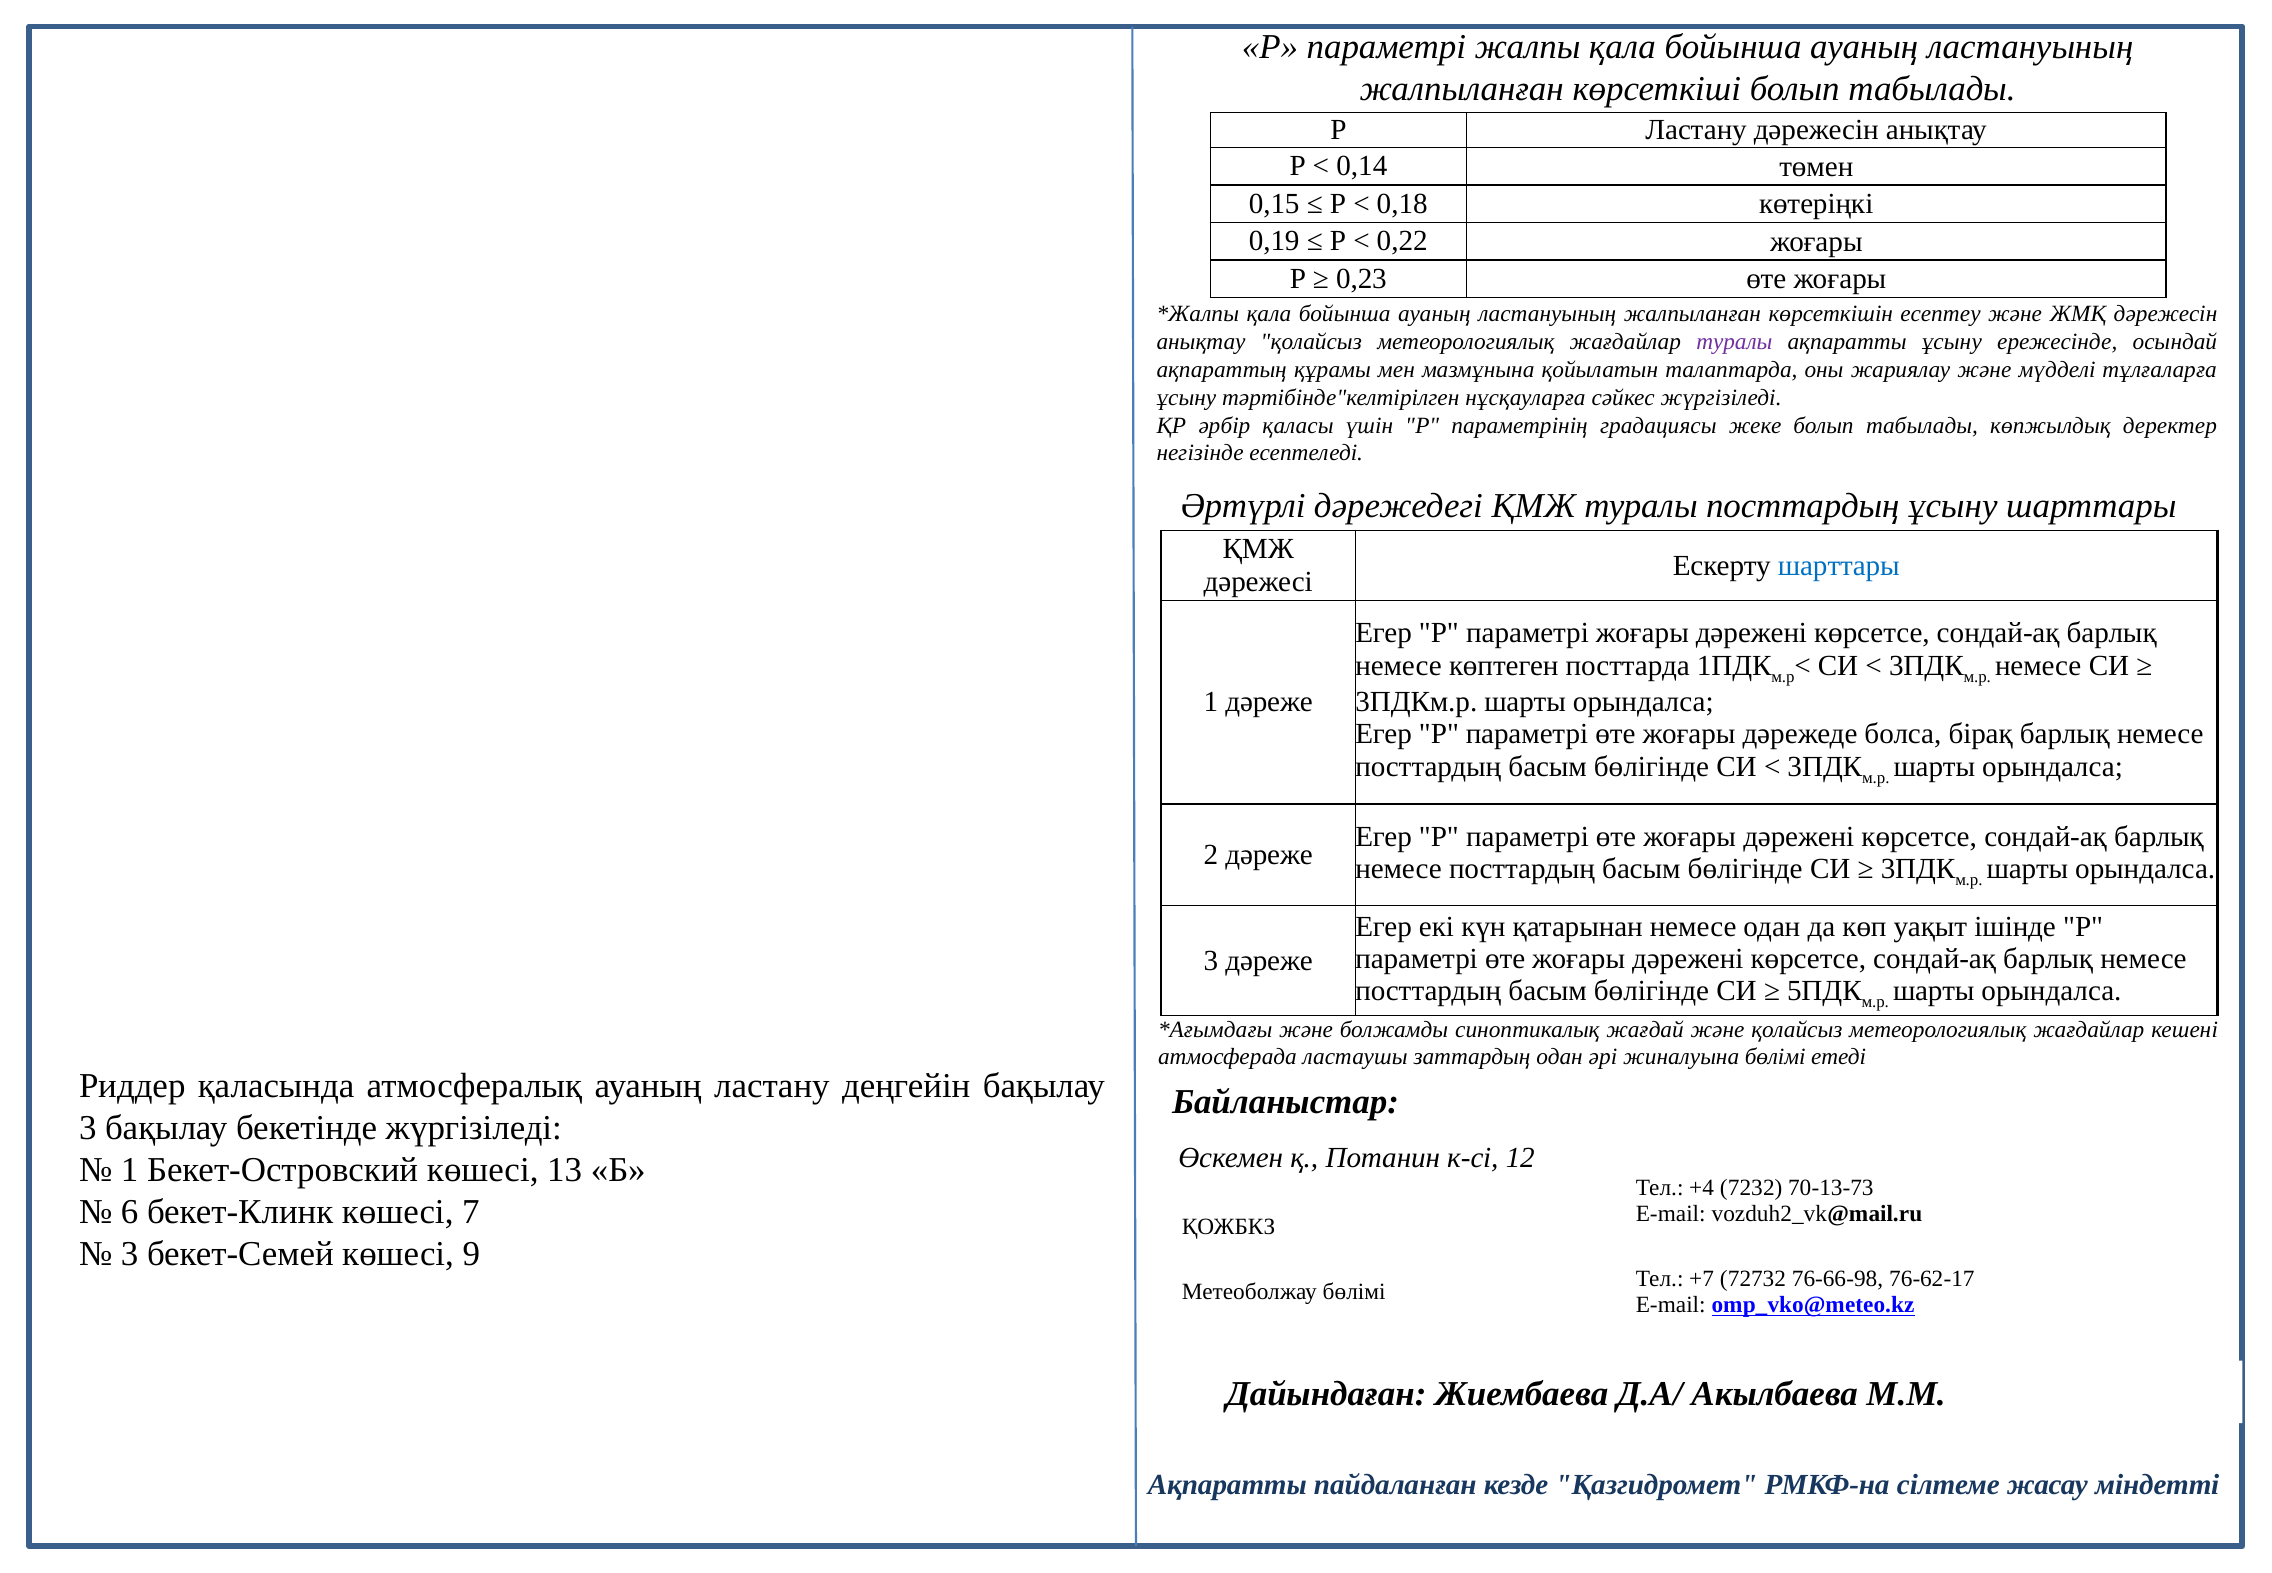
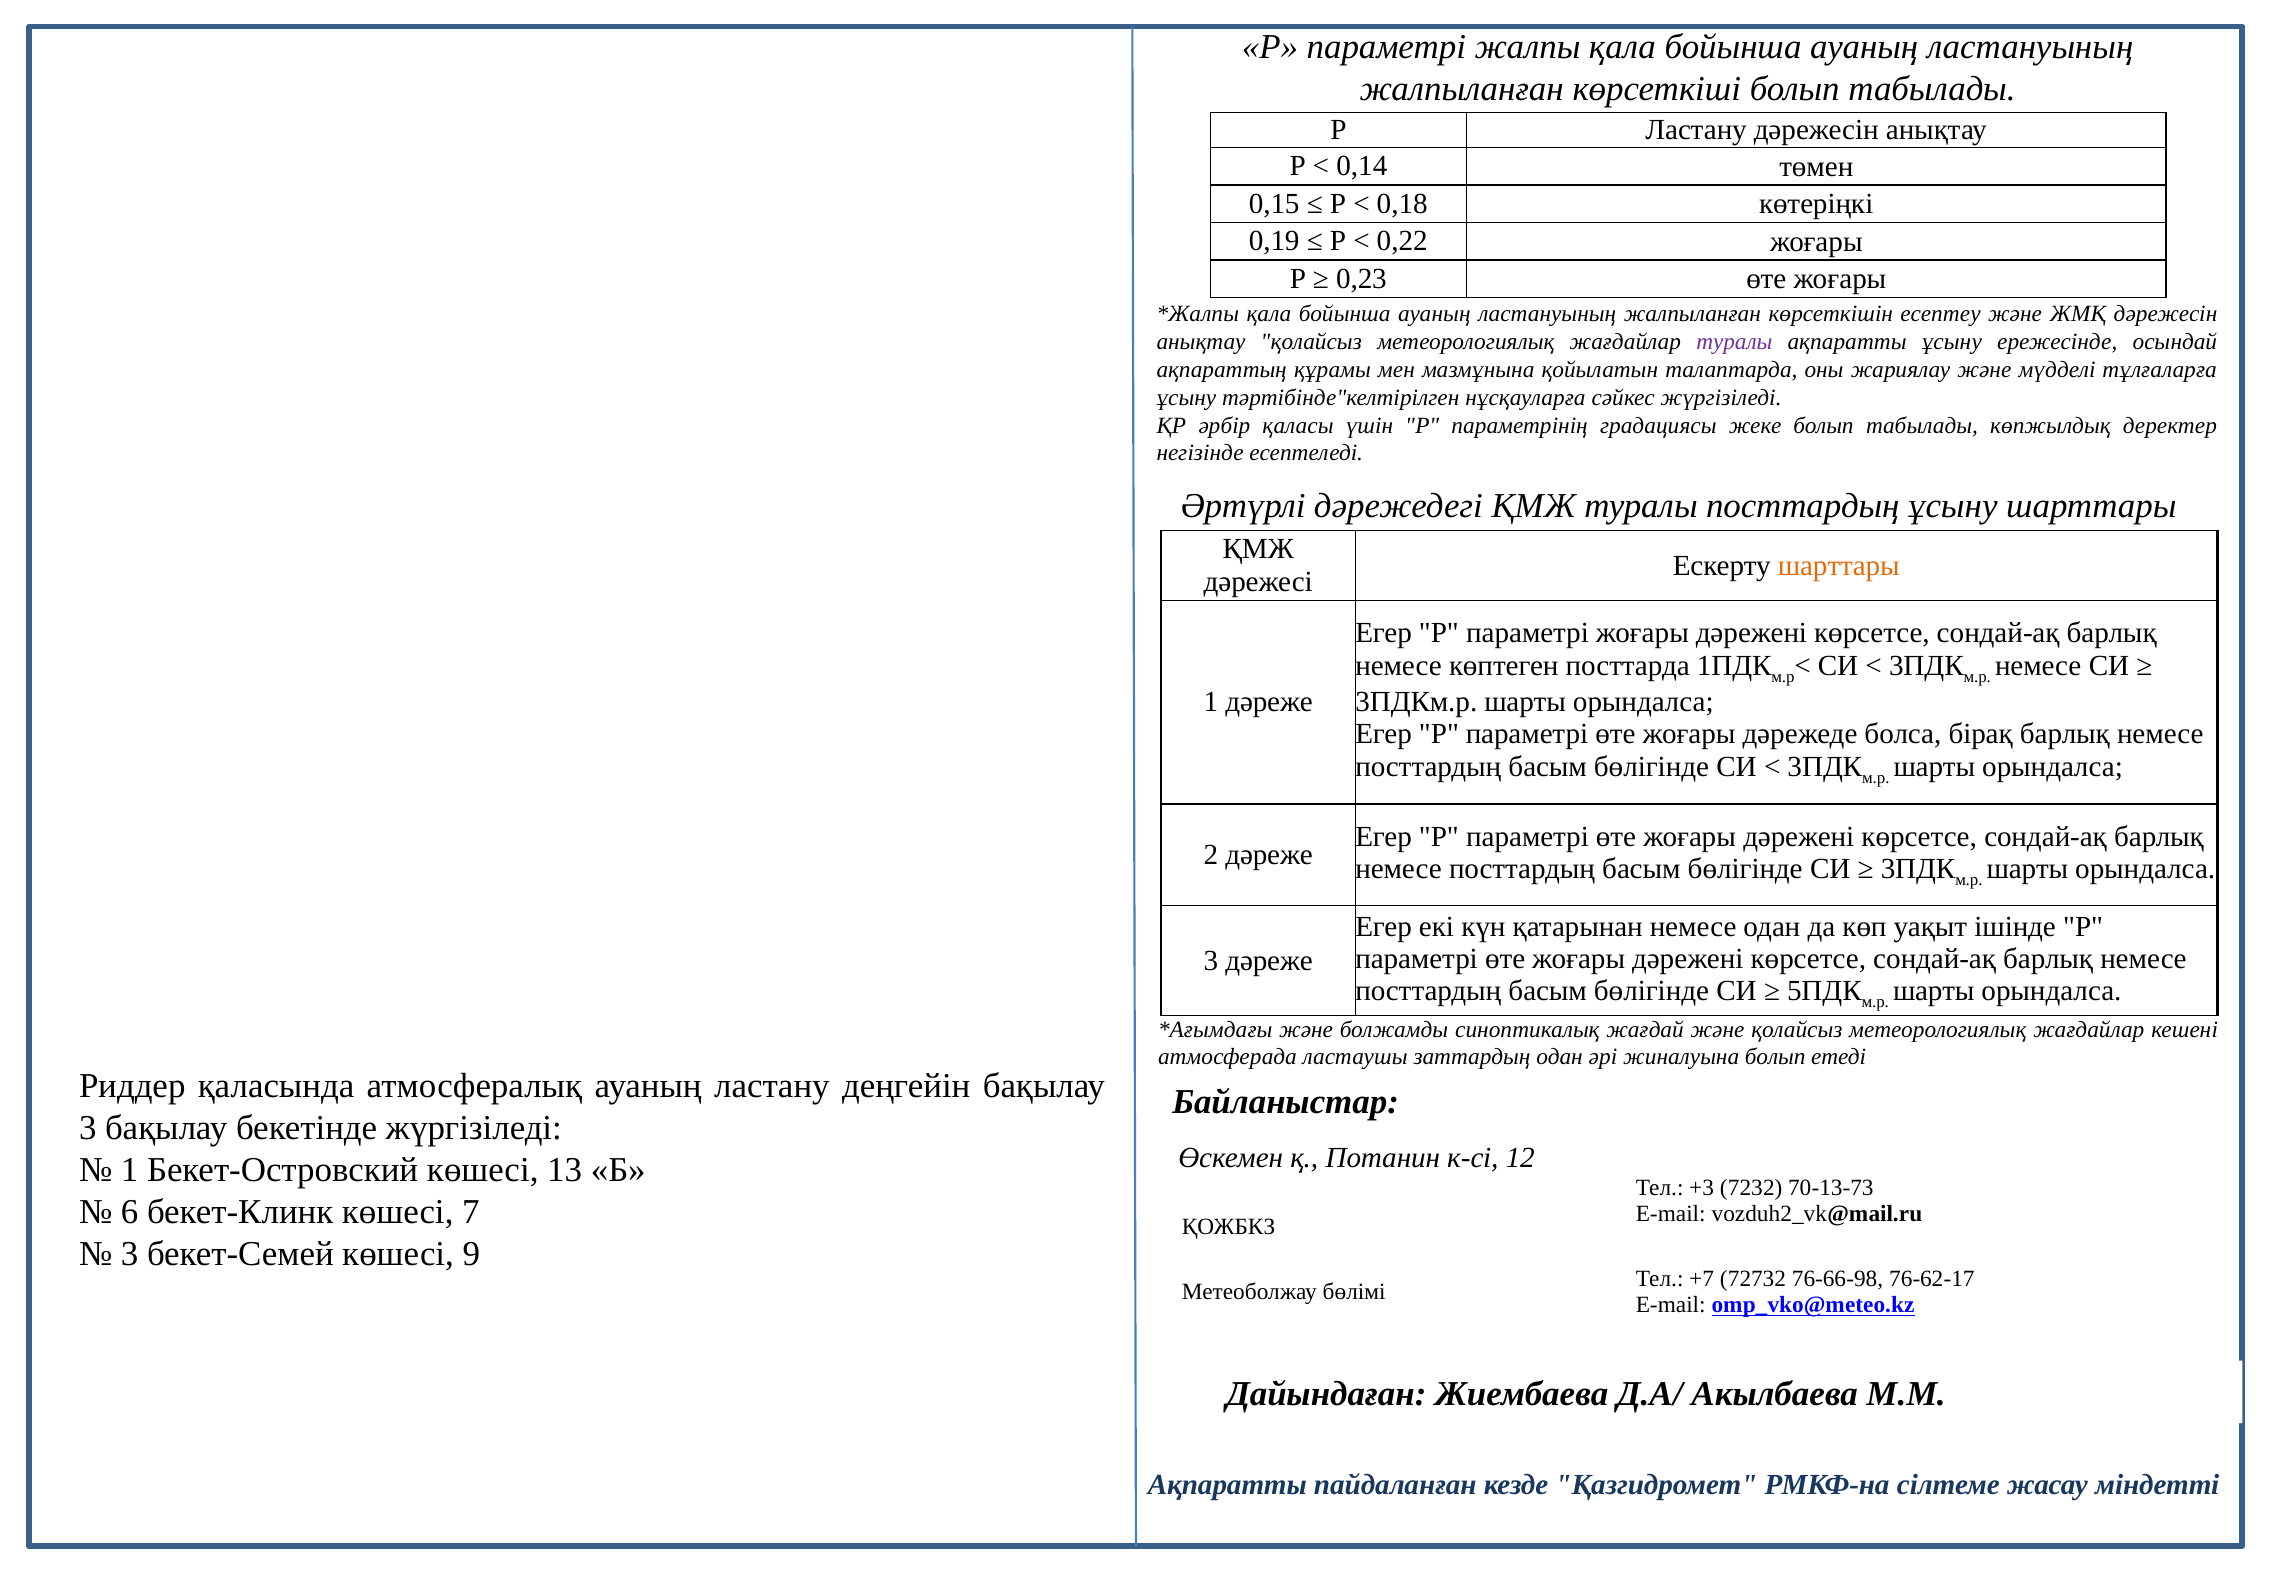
шарттары colour: blue -> orange (1839, 565)
жиналуына бөлімі: бөлімі -> болып (1775, 1057)
+4: +4 -> +3 (1702, 1188)
